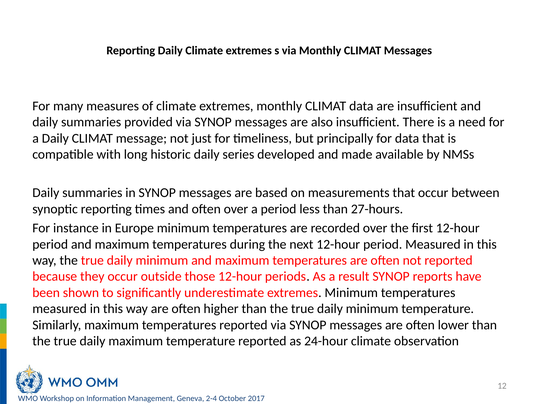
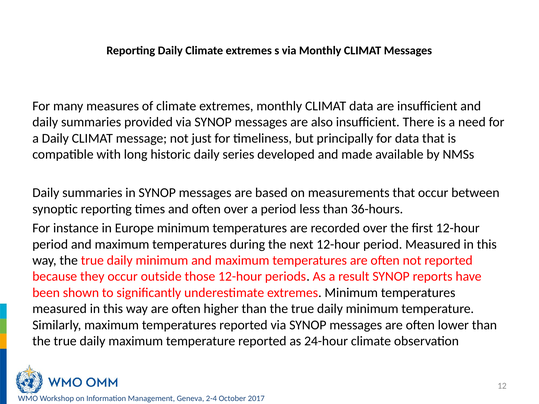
27-hours: 27-hours -> 36-hours (377, 209)
